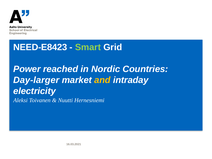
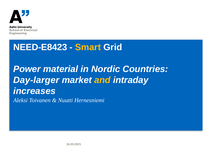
Smart colour: light green -> yellow (88, 47)
reached: reached -> material (61, 69)
electricity: electricity -> increases (35, 91)
